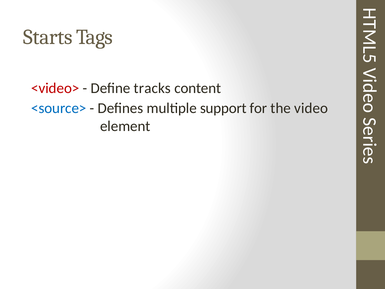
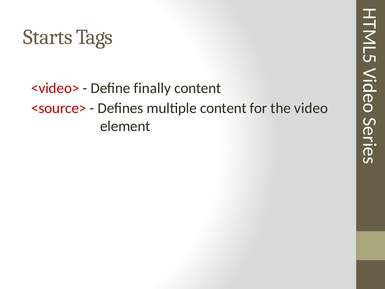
tracks: tracks -> finally (152, 88)
<source> colour: blue -> red (59, 108)
multiple support: support -> content (223, 108)
